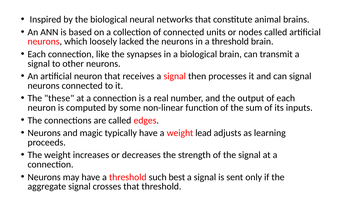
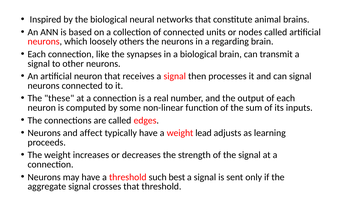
lacked: lacked -> others (132, 41)
in a threshold: threshold -> regarding (230, 41)
magic: magic -> affect (91, 133)
